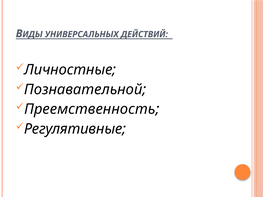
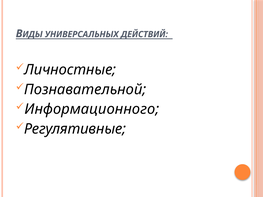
Преемственность: Преемственность -> Информационного (92, 109)
